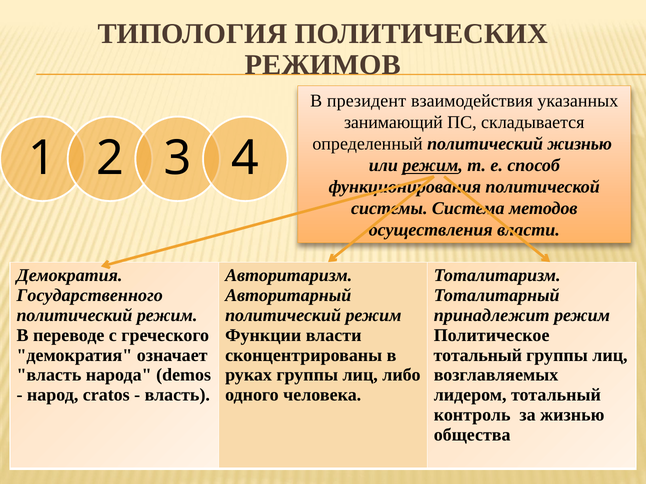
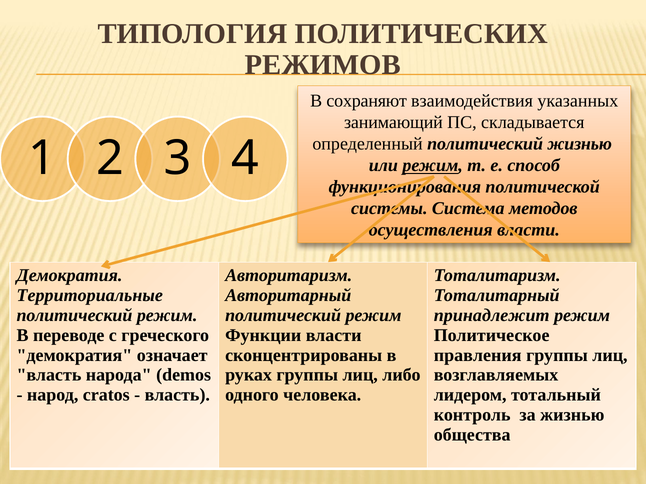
президент: президент -> сохраняют (367, 101)
Государственного: Государственного -> Территориальные (90, 296)
тотальный: тотальный -> правления (478, 355)
